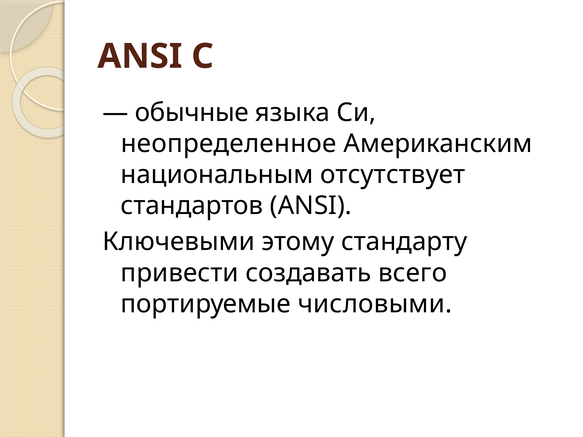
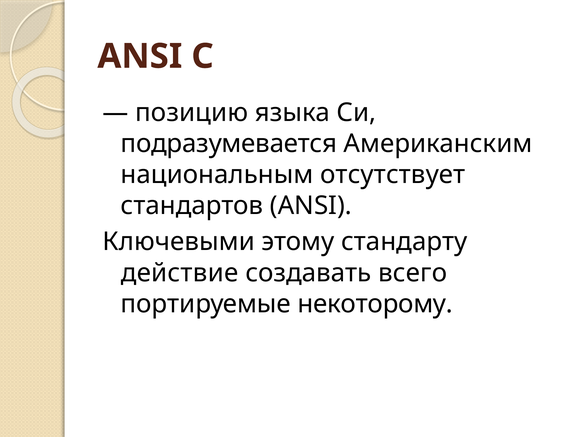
обычные: обычные -> позицию (192, 113)
неопределенное: неопределенное -> подразумевается (229, 144)
привести: привести -> действие (180, 273)
числовыми: числовыми -> некоторому (375, 304)
